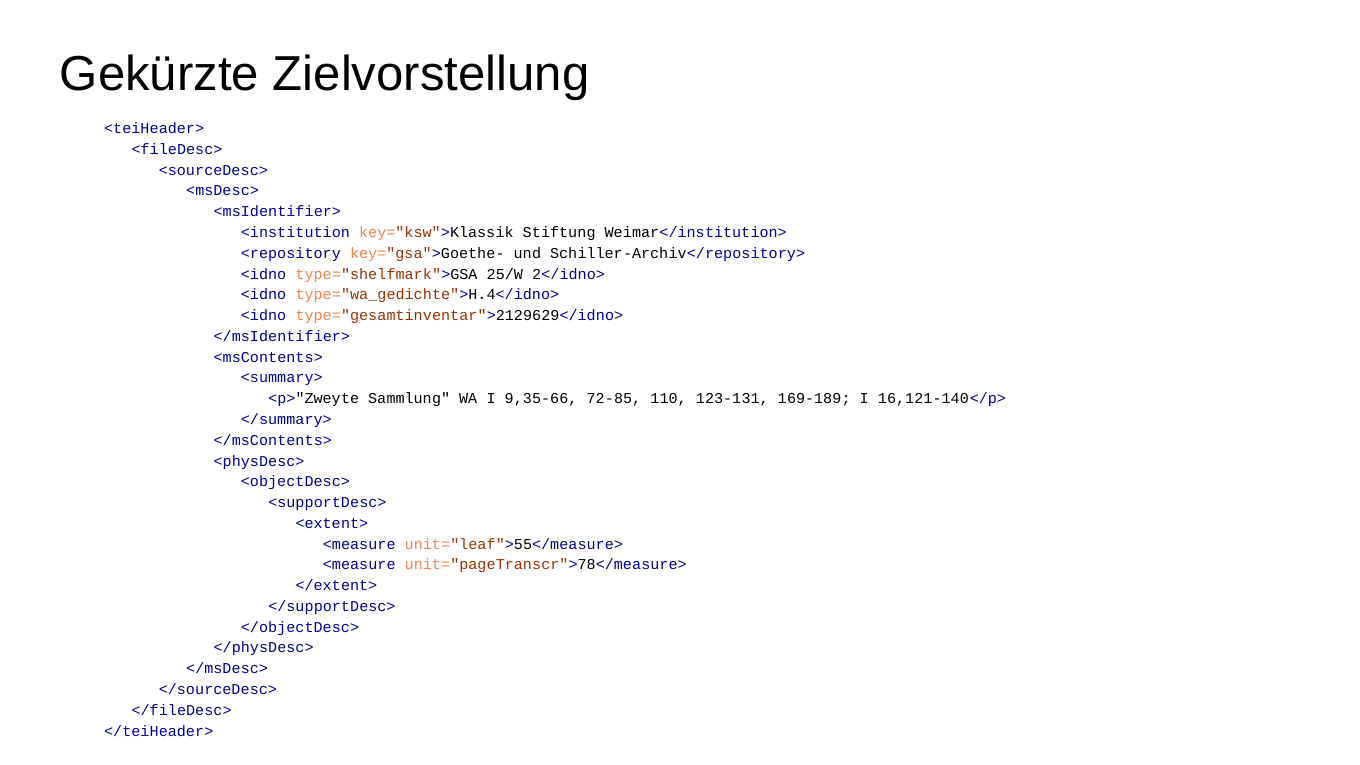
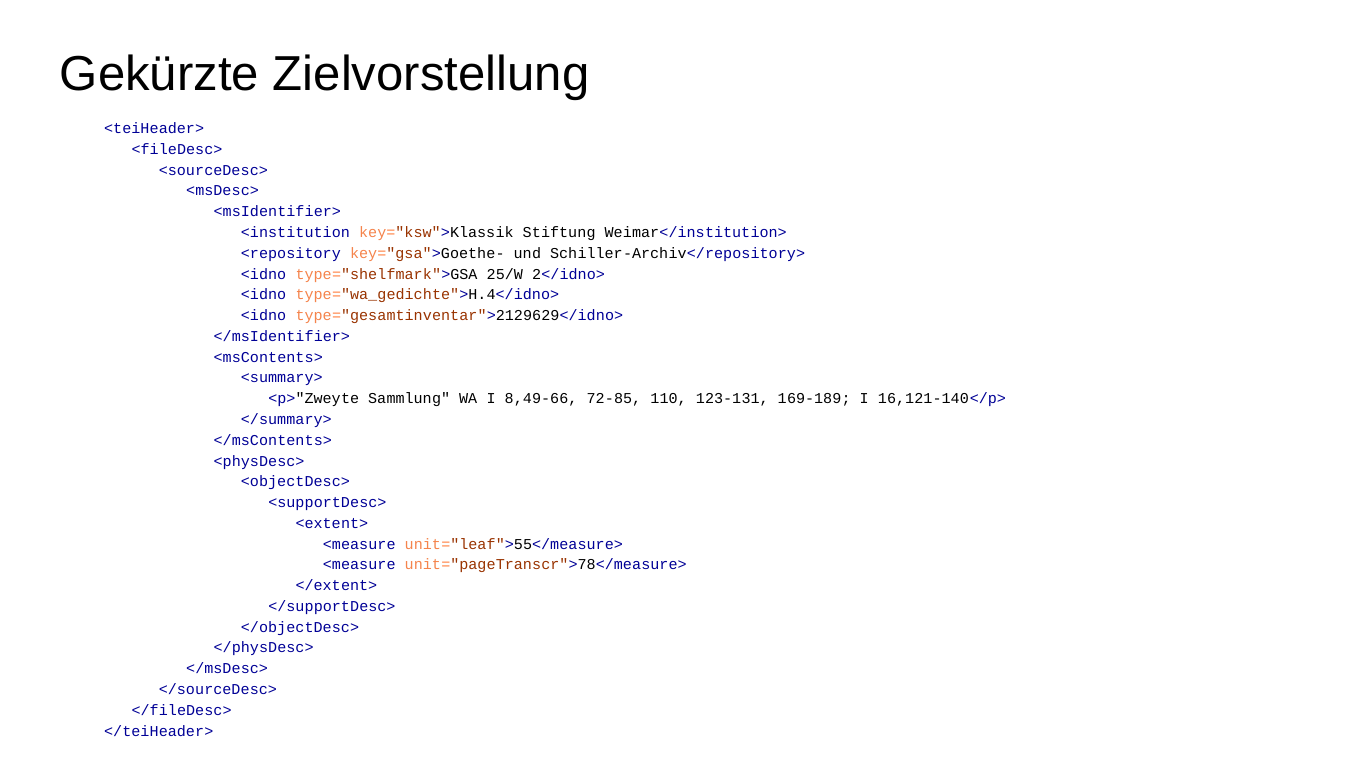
9,35-66: 9,35-66 -> 8,49-66 (541, 399)
